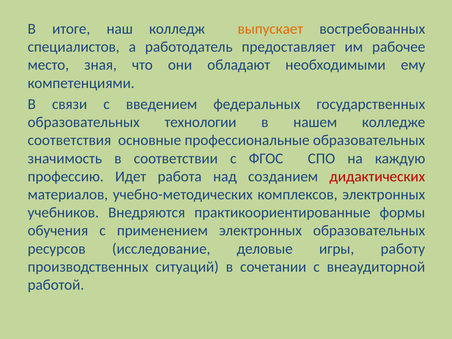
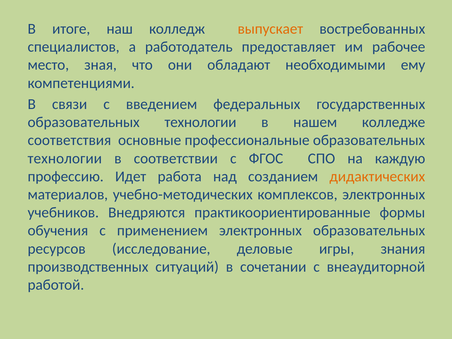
значимость: значимость -> технологии (65, 158)
дидактических colour: red -> orange (377, 176)
работу: работу -> знания (403, 249)
